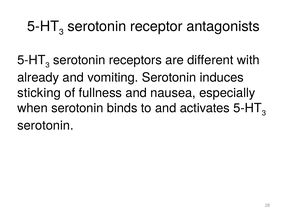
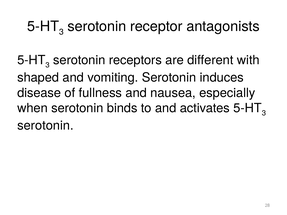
already: already -> shaped (38, 78)
sticking: sticking -> disease (39, 93)
